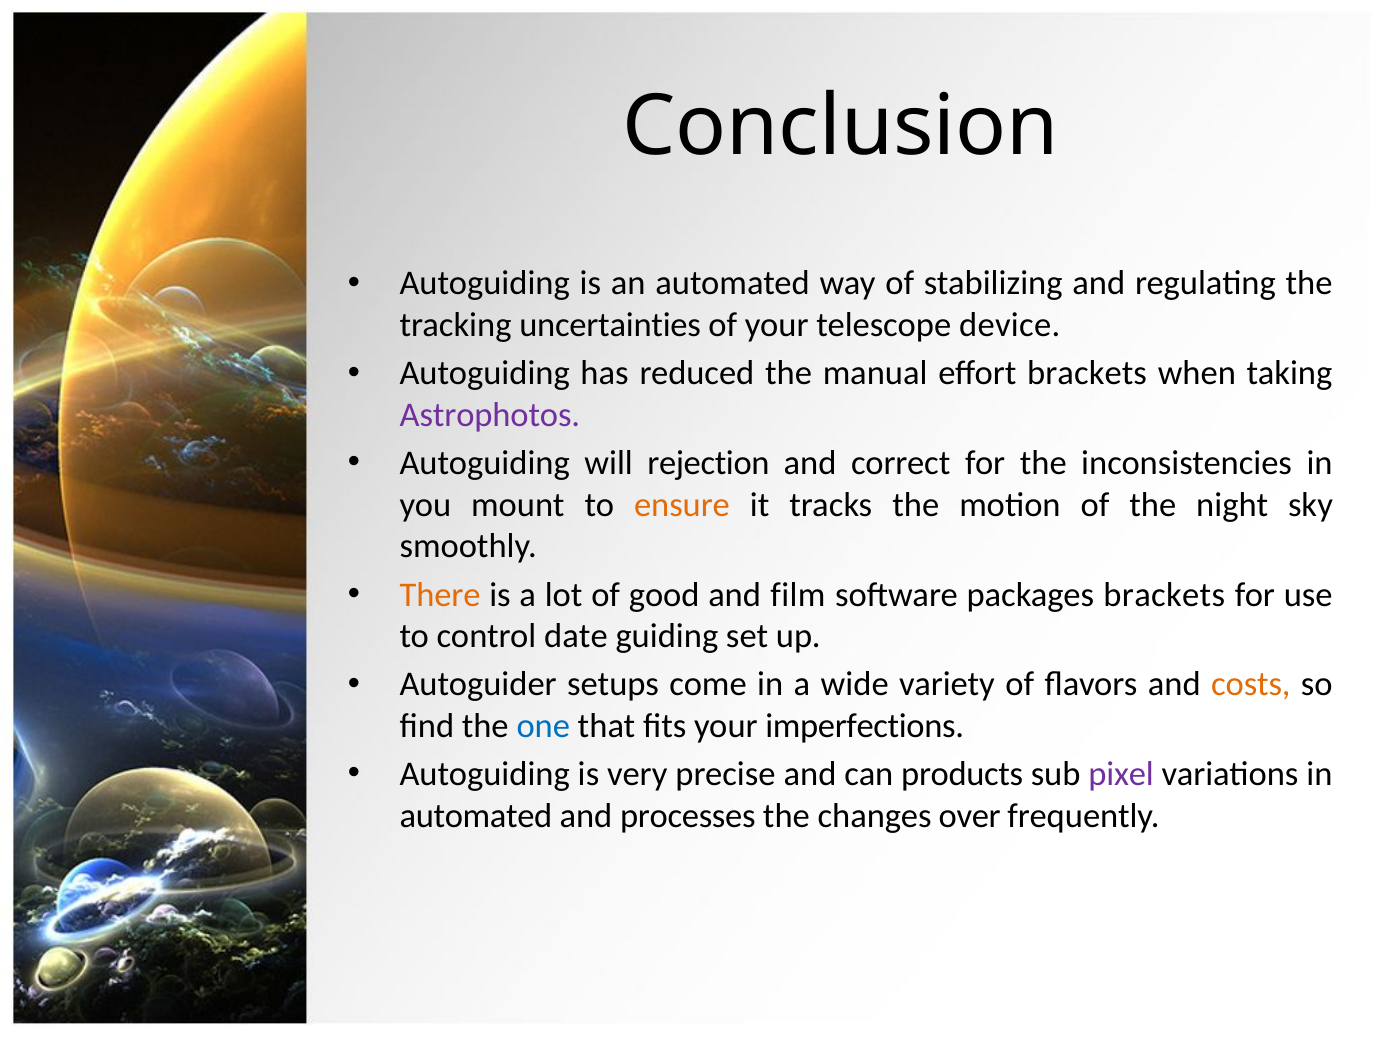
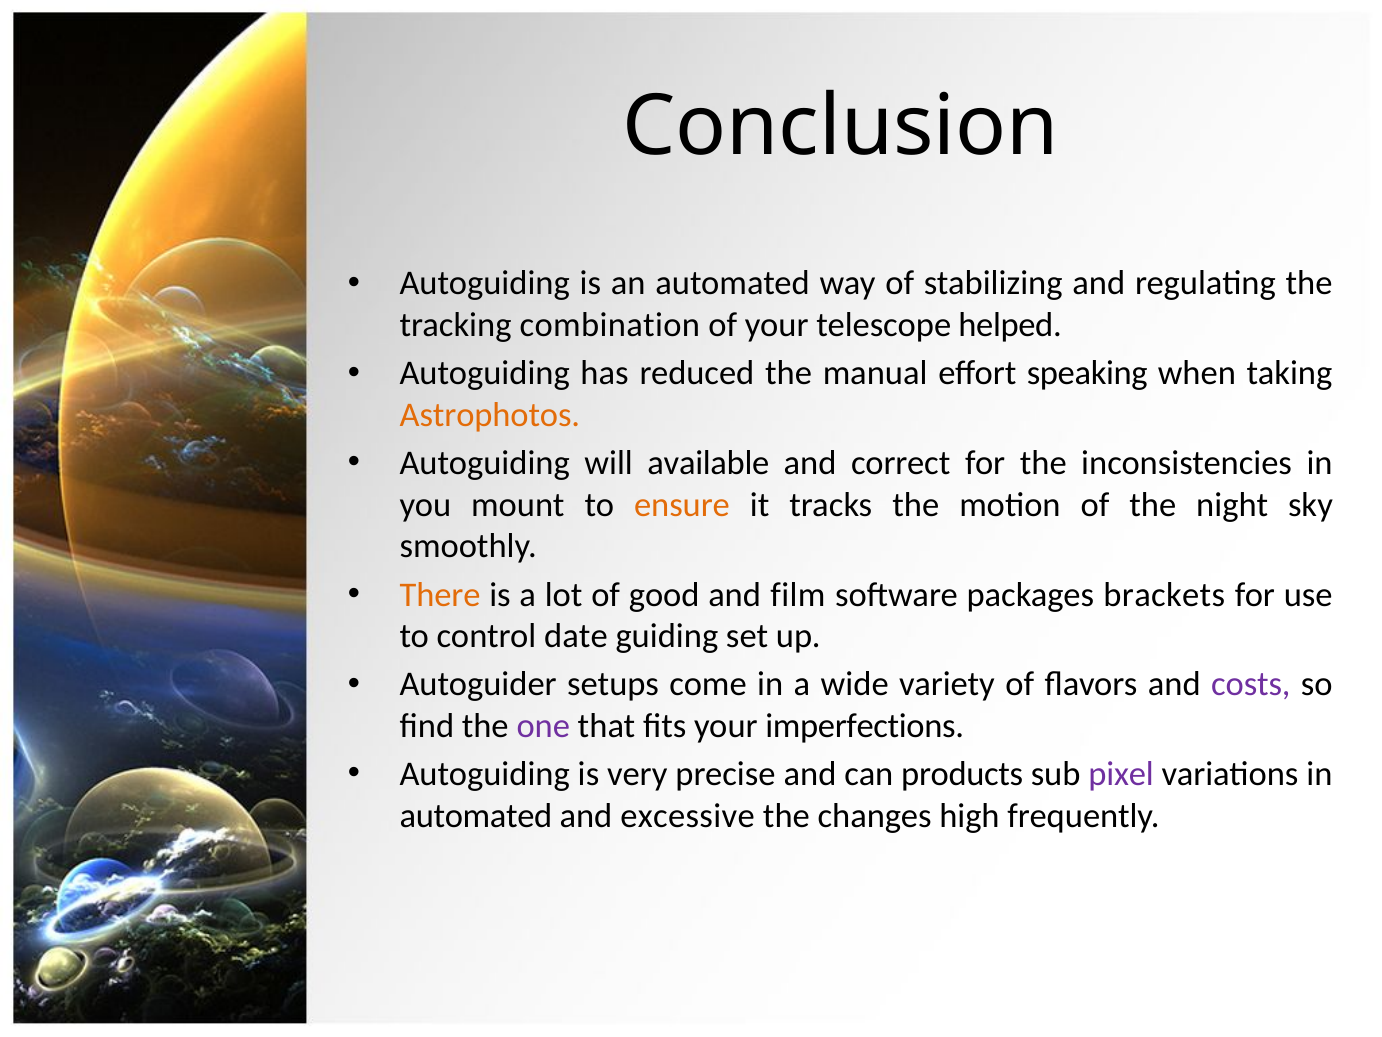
uncertainties: uncertainties -> combination (610, 325)
device: device -> helped (1010, 325)
effort brackets: brackets -> speaking (1087, 373)
Astrophotos colour: purple -> orange (490, 415)
rejection: rejection -> available (708, 463)
costs colour: orange -> purple (1251, 684)
one colour: blue -> purple (543, 726)
processes: processes -> excessive (688, 816)
over: over -> high (969, 816)
